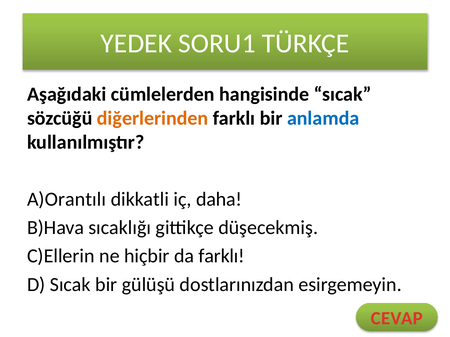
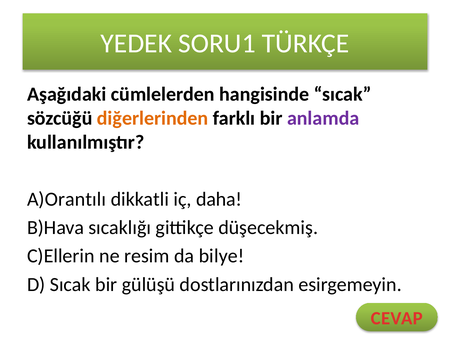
anlamda colour: blue -> purple (323, 118)
hiçbir: hiçbir -> resim (147, 256)
da farklı: farklı -> bilye (222, 256)
